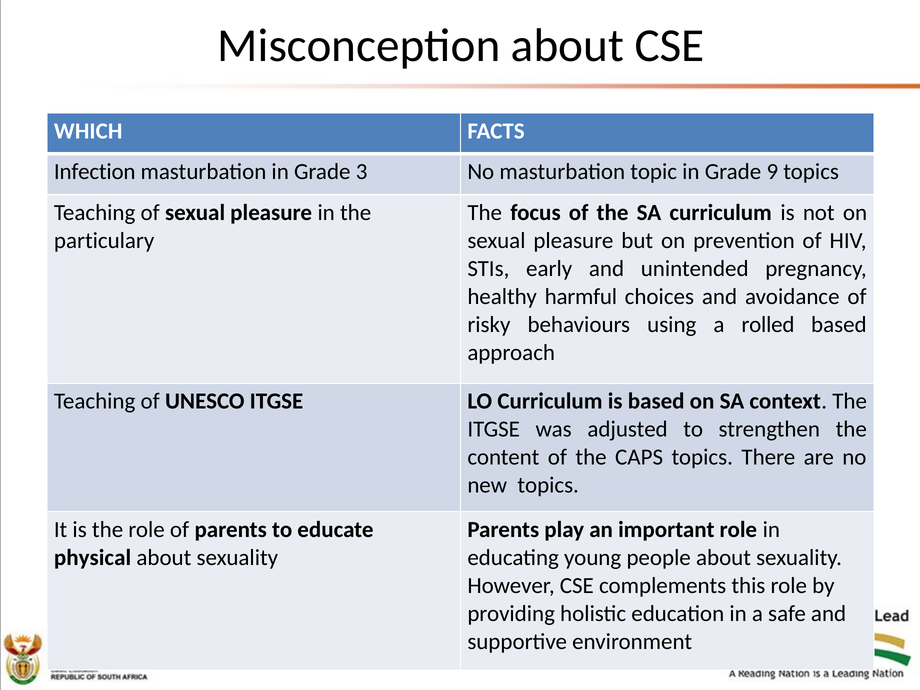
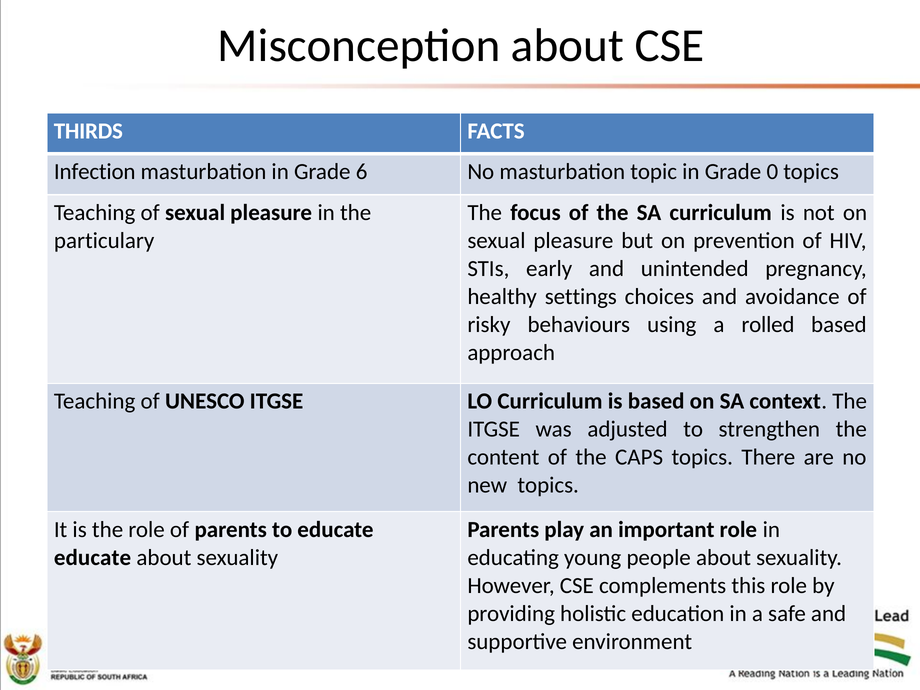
WHICH: WHICH -> THIRDS (88, 131)
3: 3 -> 6 (362, 172)
9: 9 -> 0 (772, 172)
harmful: harmful -> settings (581, 297)
physical: physical -> educate (93, 558)
